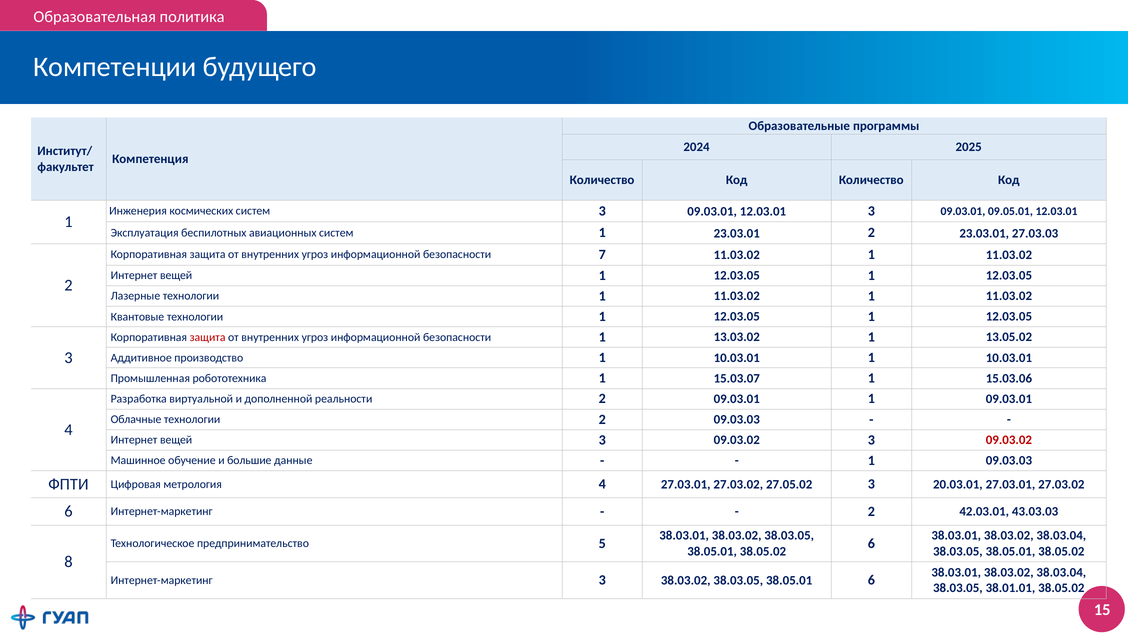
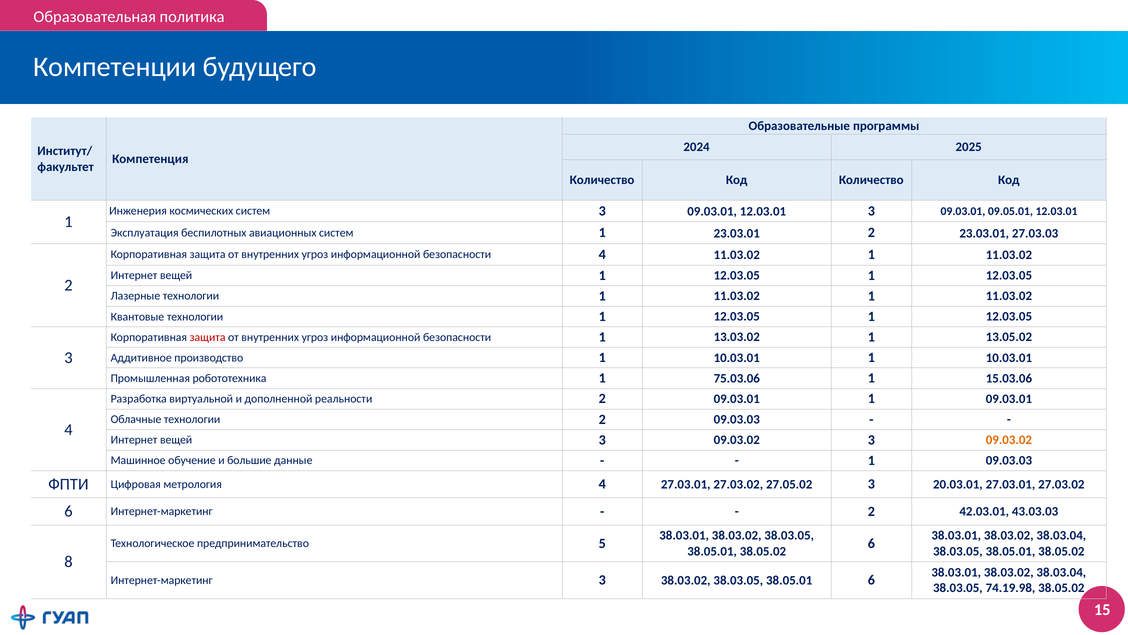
безопасности 7: 7 -> 4 (602, 254)
15.03.07: 15.03.07 -> 75.03.06 (737, 378)
09.03.02 colour: red -> orange (1009, 440)
38.01.01: 38.01.01 -> 74.19.98 (1010, 588)
